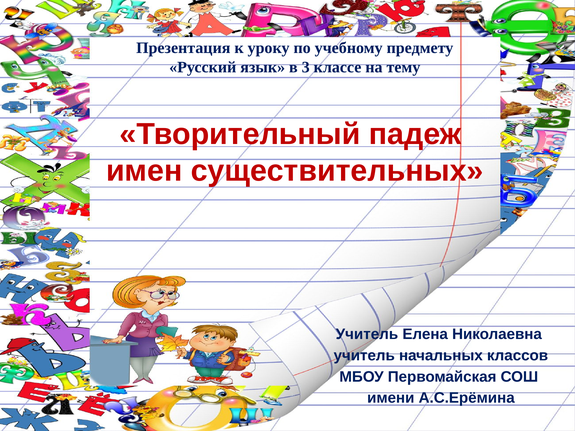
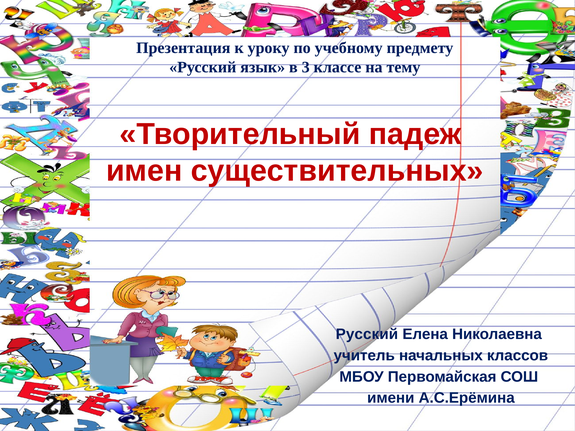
Учитель: Учитель -> Русский (367, 334)
